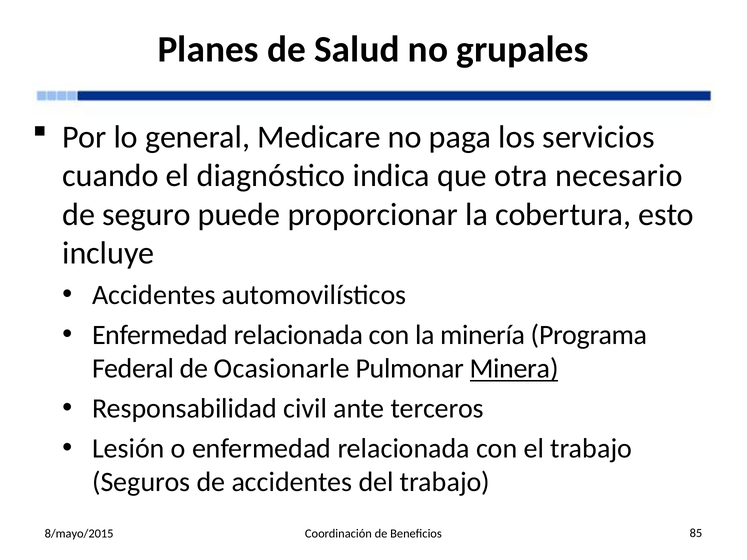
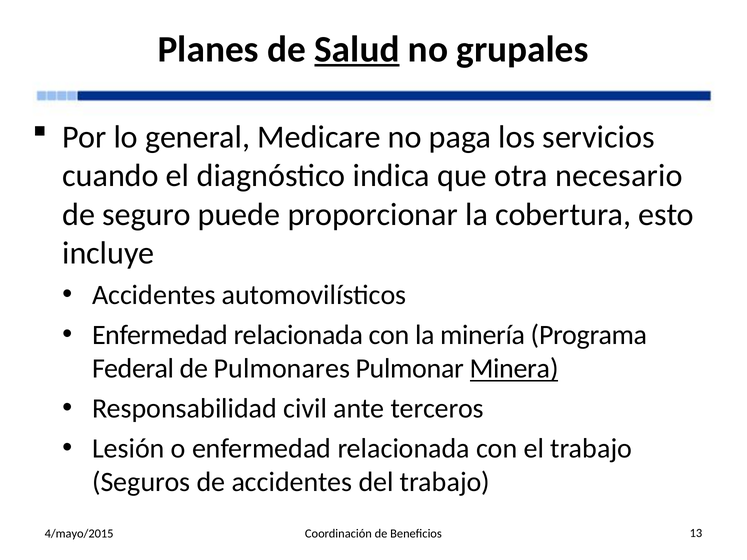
Salud underline: none -> present (357, 49)
Ocasionarle: Ocasionarle -> Pulmonares (282, 369)
8/mayo/2015: 8/mayo/2015 -> 4/mayo/2015 (79, 534)
85: 85 -> 13 (696, 534)
